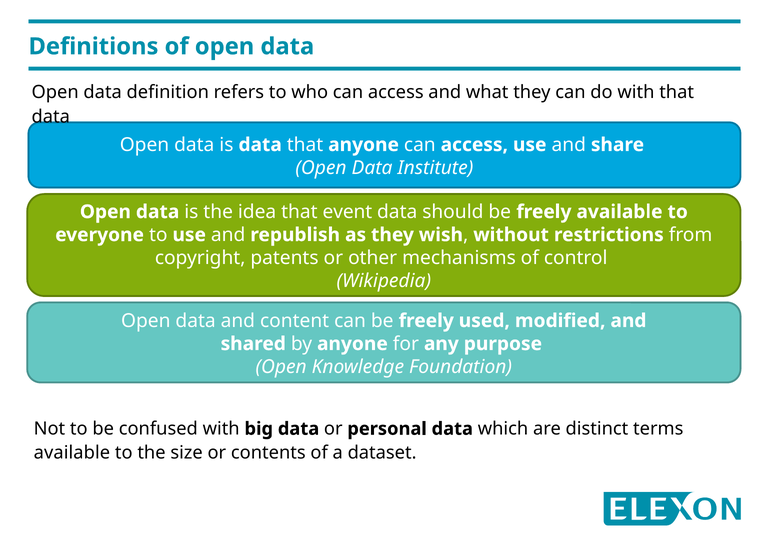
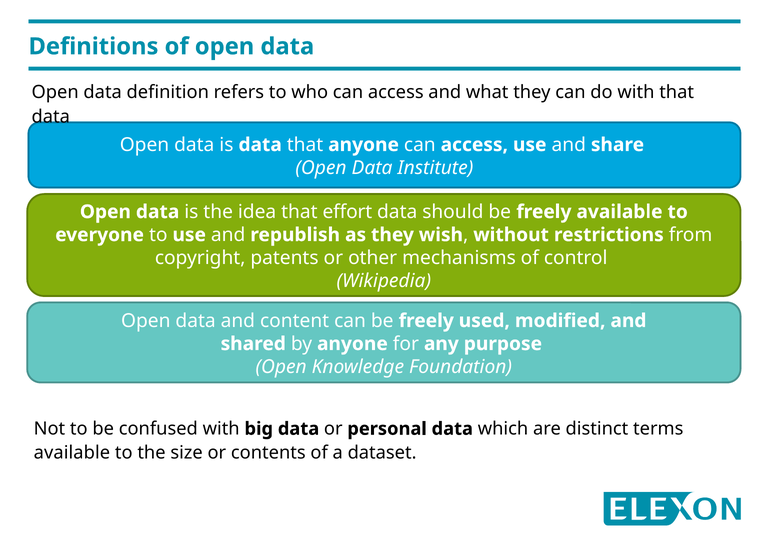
event: event -> effort (347, 212)
